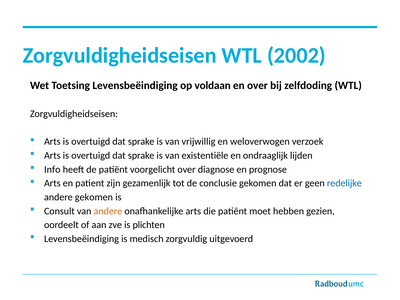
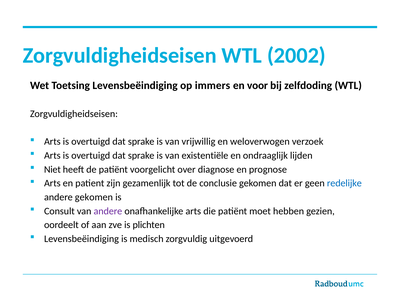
voldaan: voldaan -> immers (213, 86)
en over: over -> voor (257, 86)
Info: Info -> Niet (52, 169)
andere colour: orange -> purple (108, 211)
